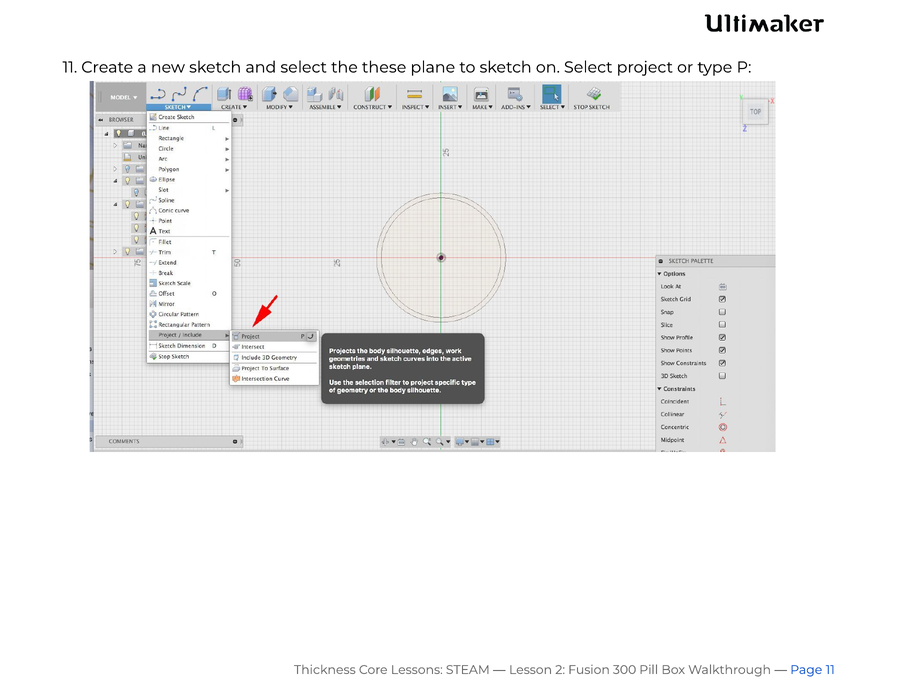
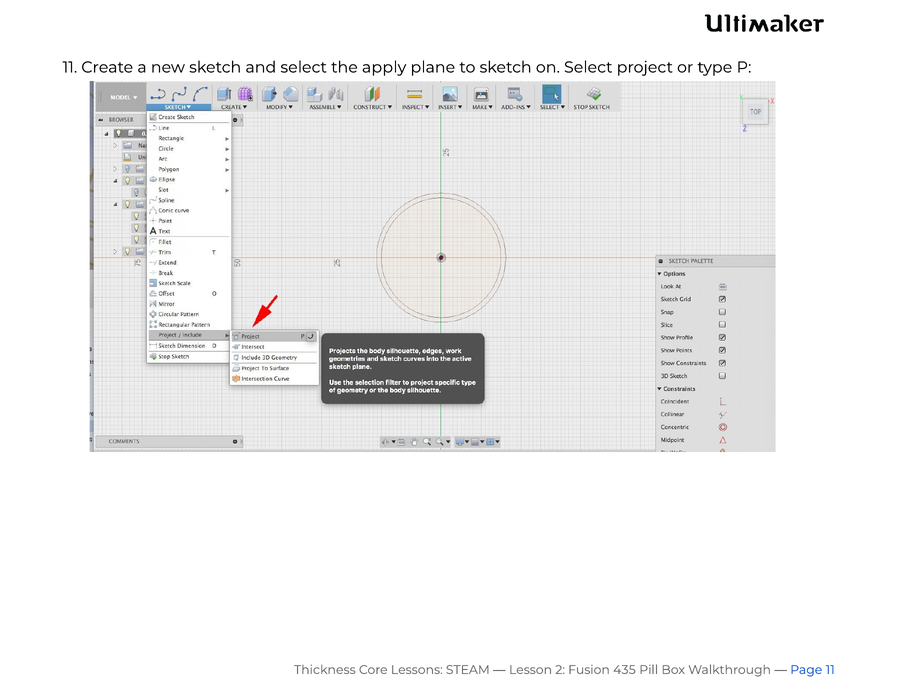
these: these -> apply (384, 67)
300: 300 -> 435 (624, 670)
